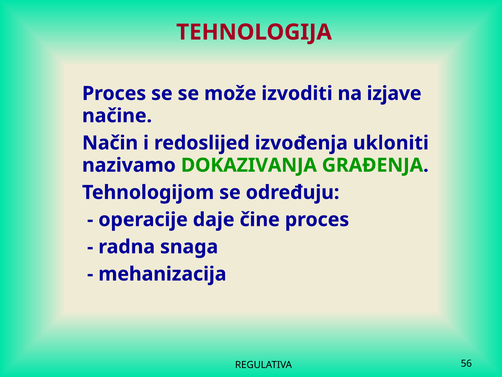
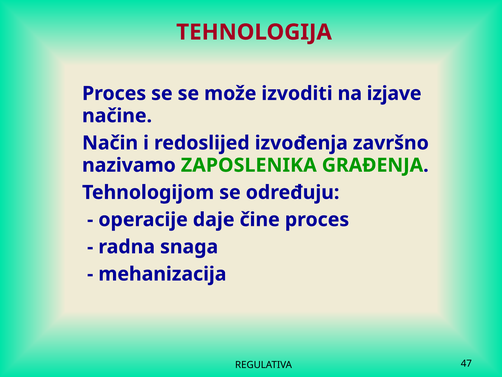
ukloniti: ukloniti -> završno (391, 143)
DOKAZIVANJA: DOKAZIVANJA -> ZAPOSLENIKA (249, 165)
56: 56 -> 47 (466, 363)
